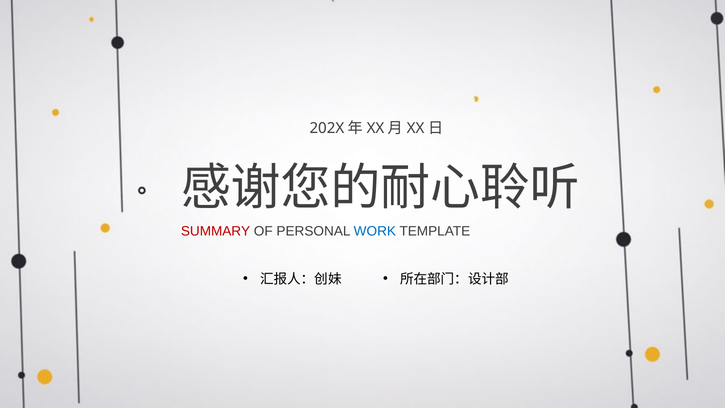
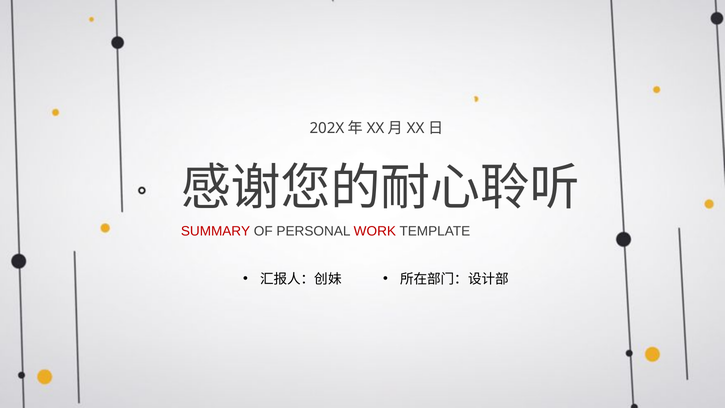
WORK colour: blue -> red (375, 231)
